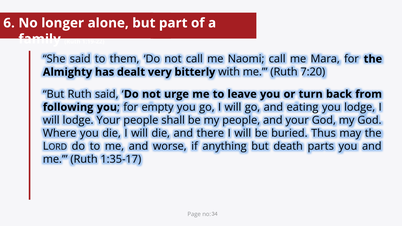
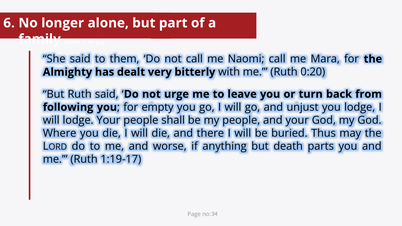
7:20: 7:20 -> 0:20 (313, 72)
eating: eating -> unjust (303, 108)
1:35-17: 1:35-17 -> 1:19-17 (121, 160)
